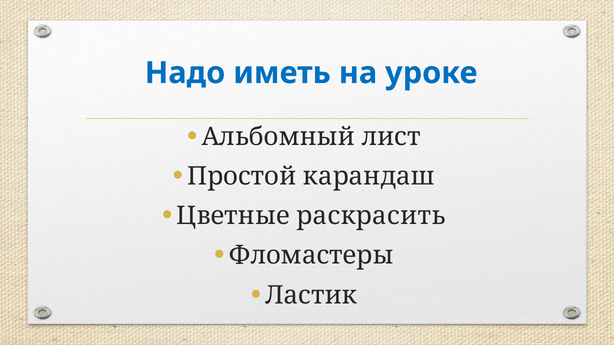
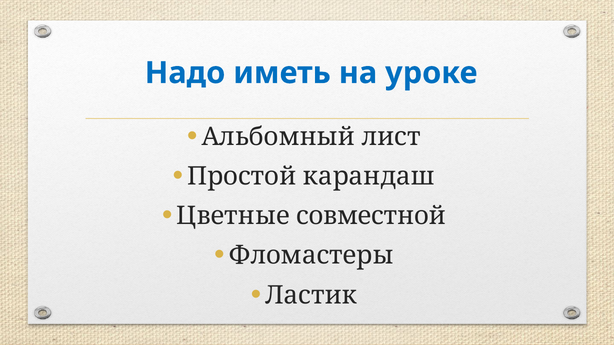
раскрасить: раскрасить -> совместной (371, 216)
